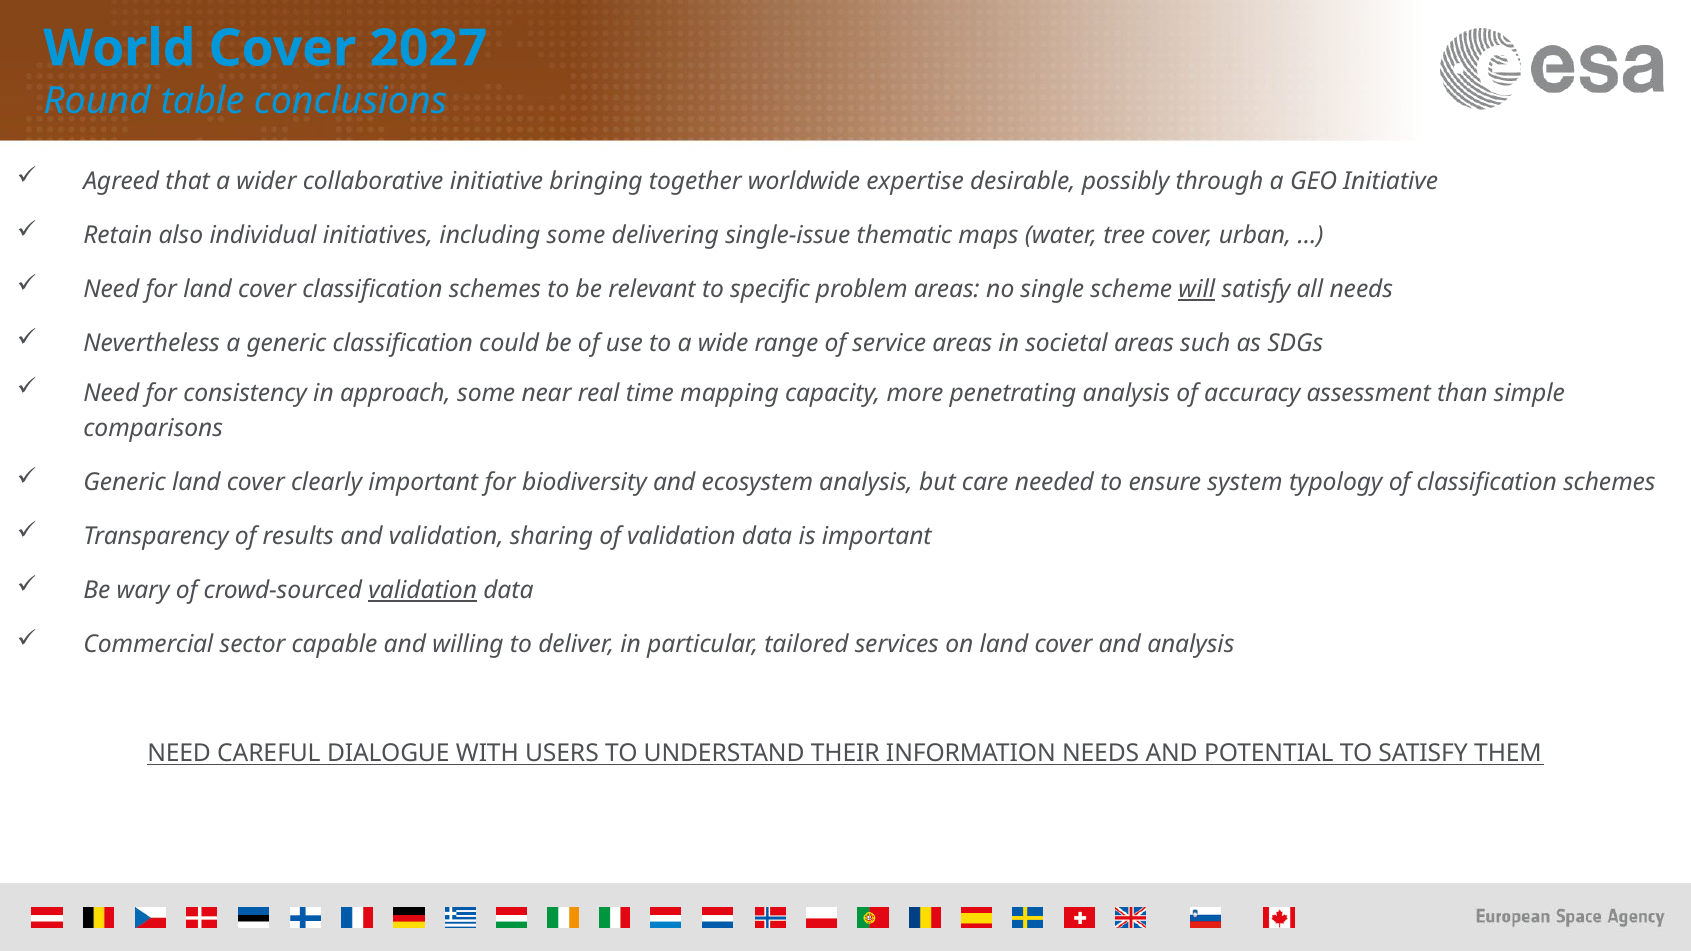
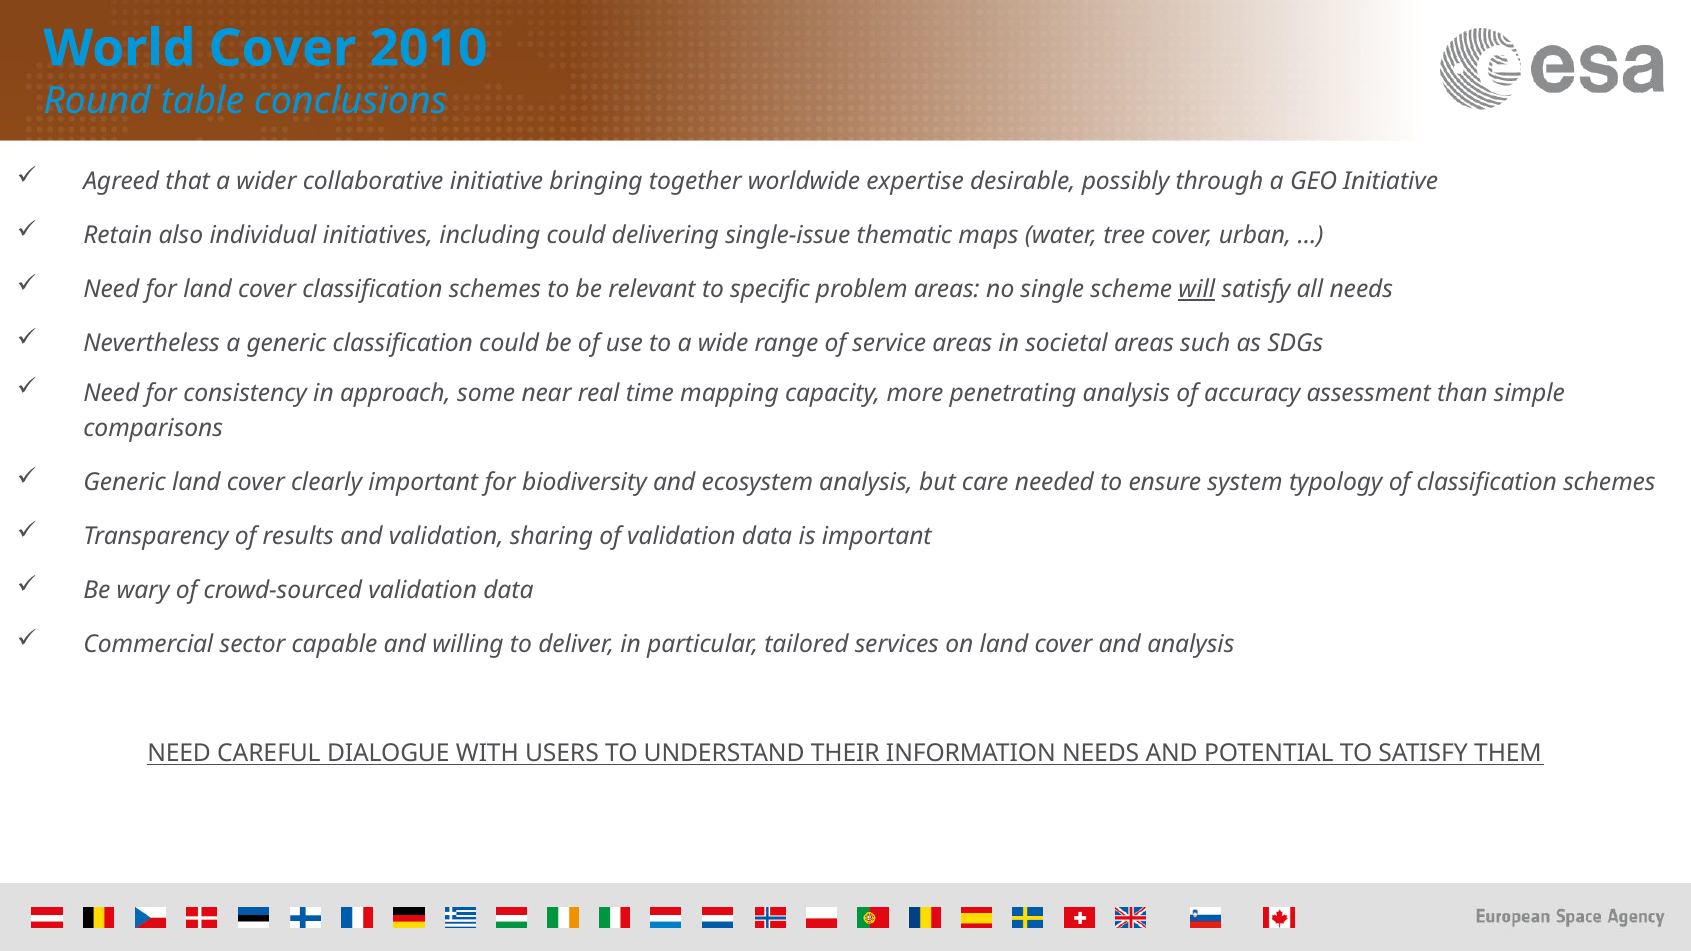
2027: 2027 -> 2010 (428, 48)
including some: some -> could (576, 235)
validation underline: present -> none (423, 591)
